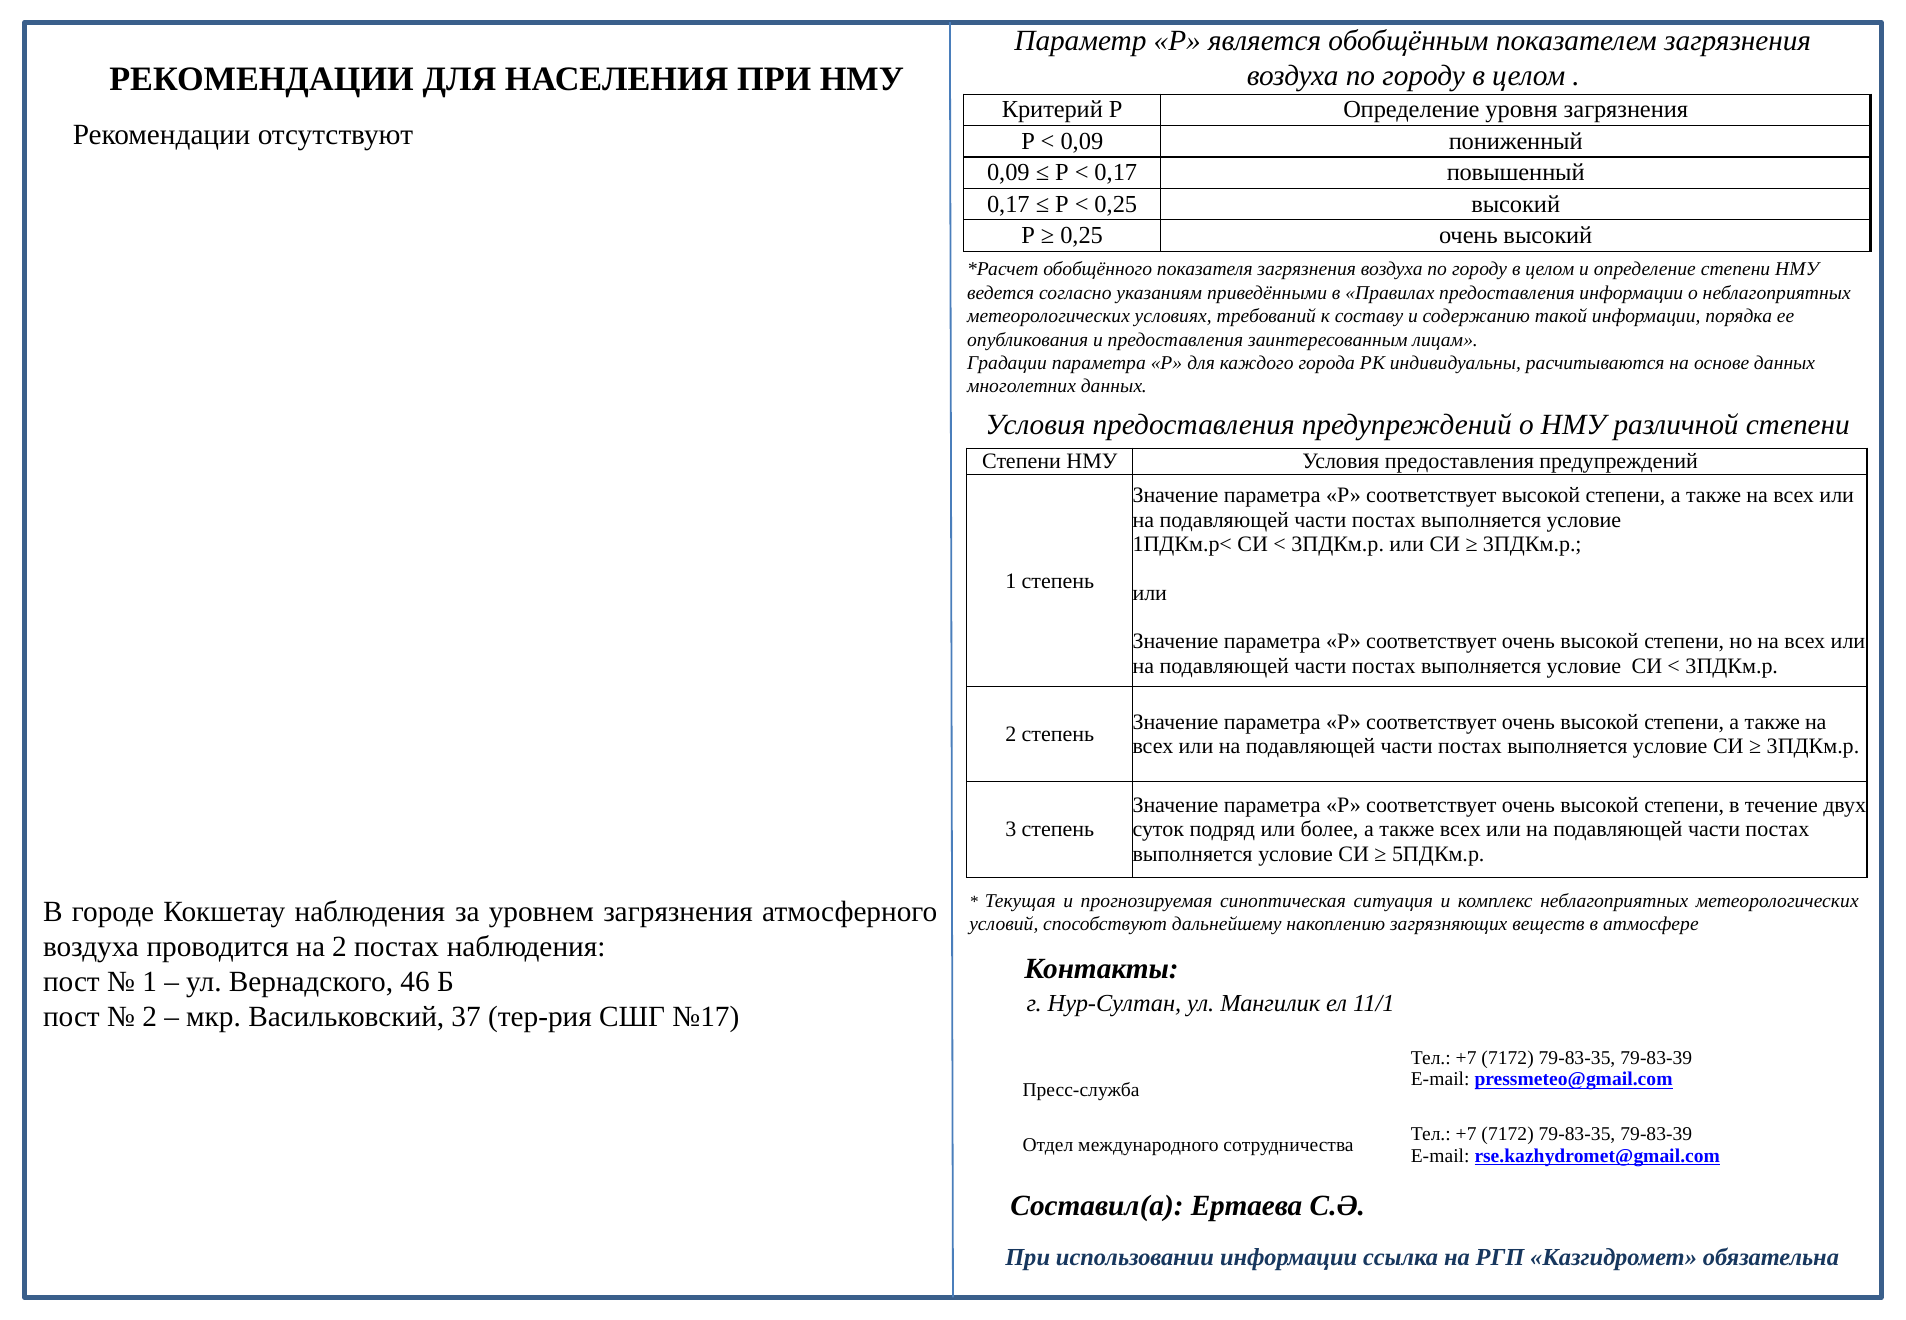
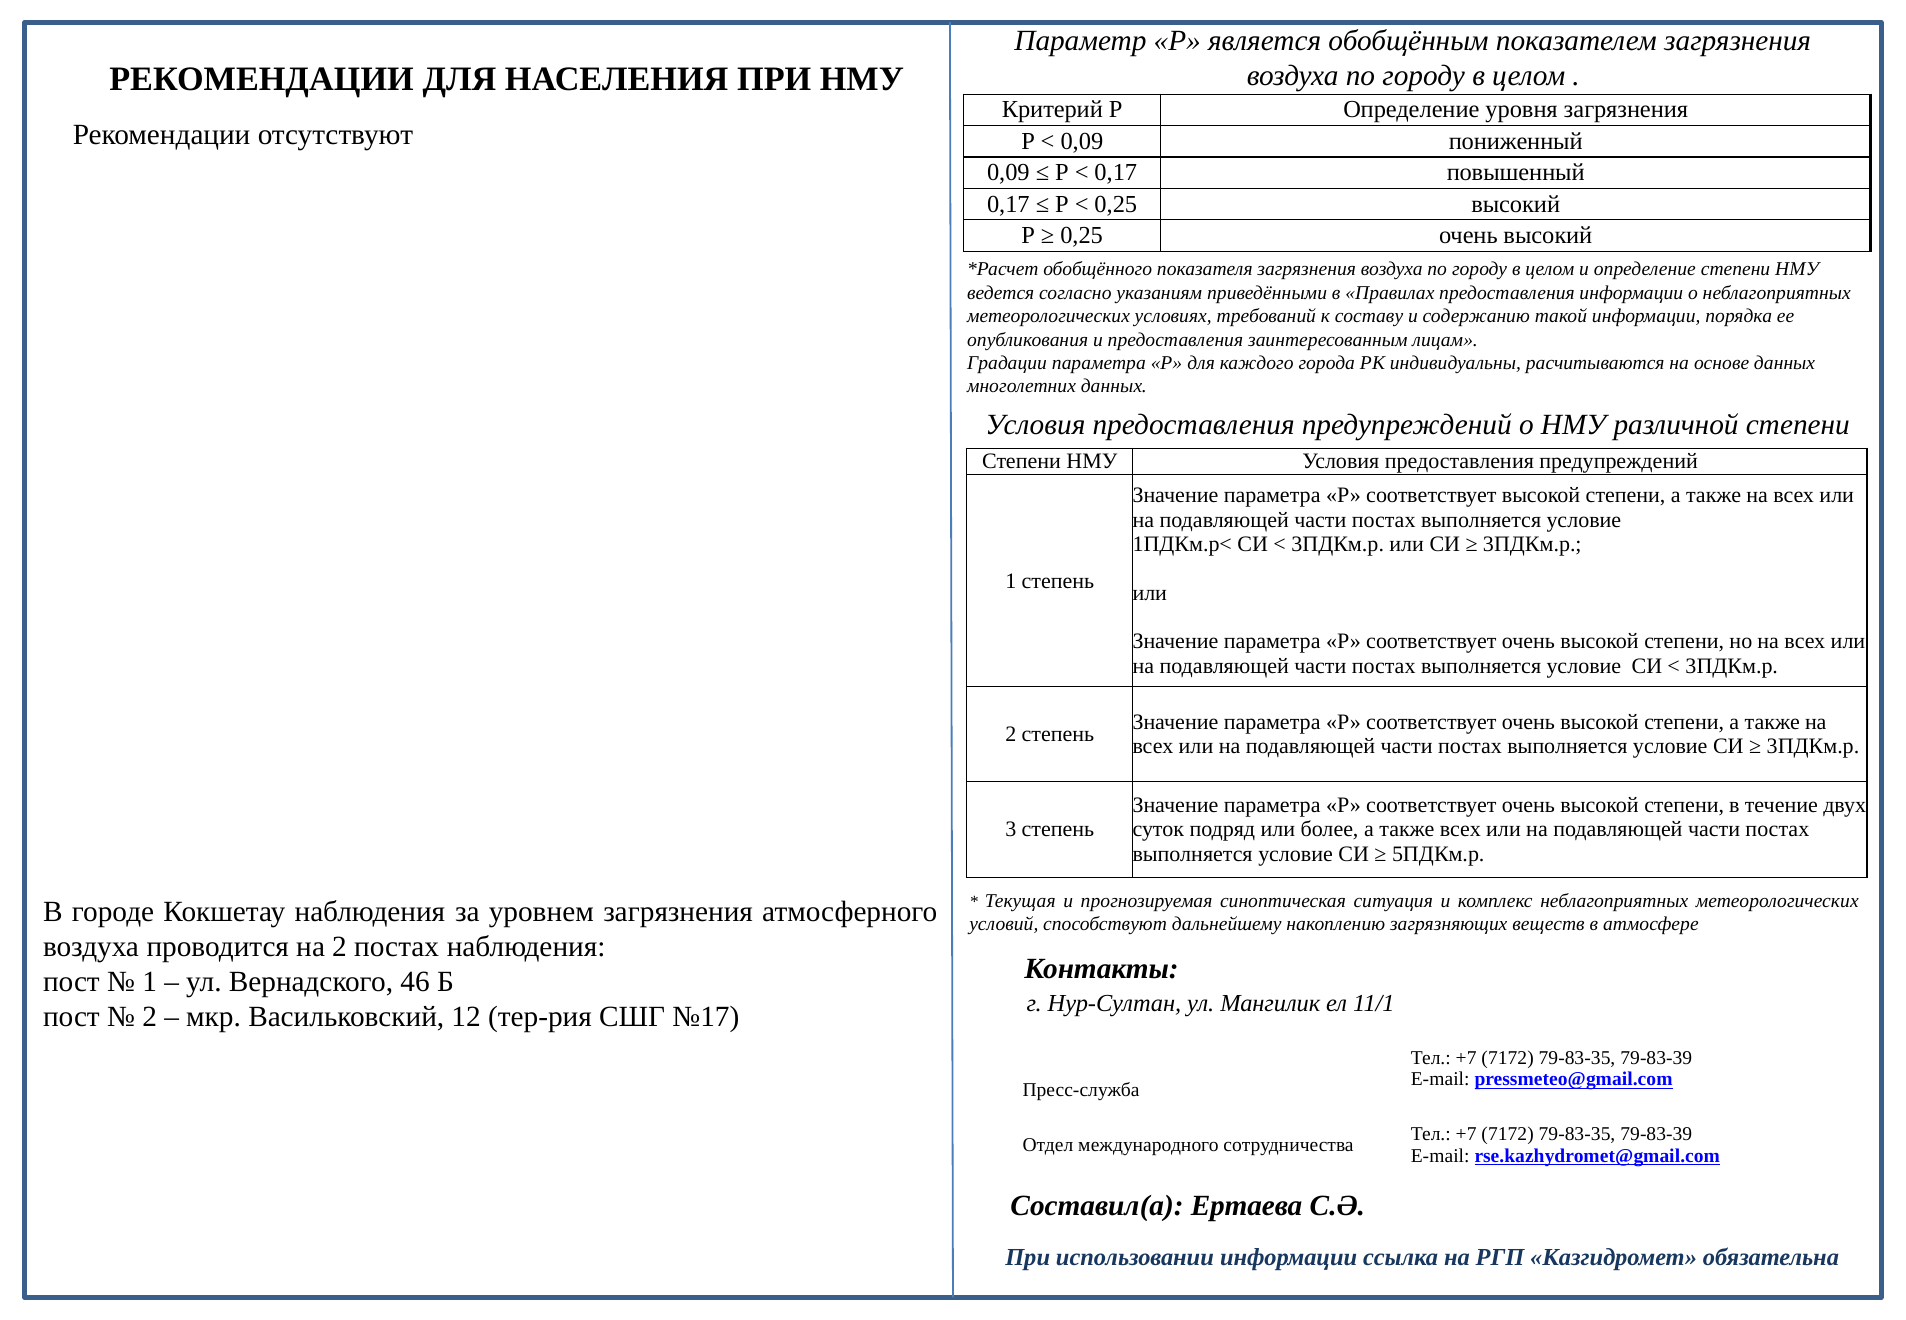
37: 37 -> 12 (466, 1017)
